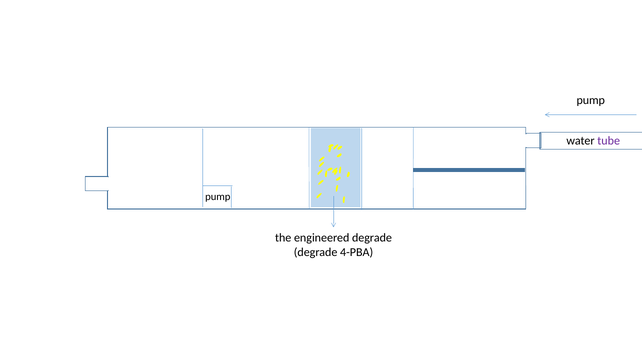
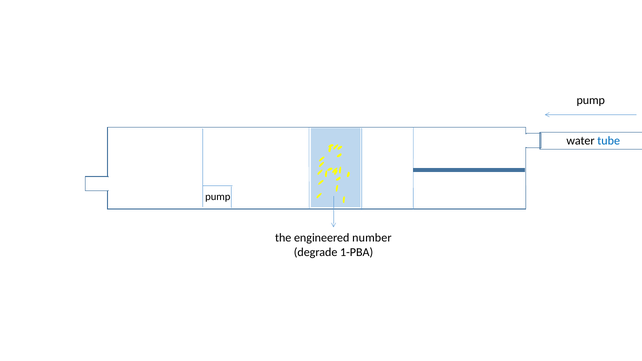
tube colour: purple -> blue (609, 141)
engineered degrade: degrade -> number (372, 238)
4-PBA: 4-PBA -> 1-PBA (357, 252)
